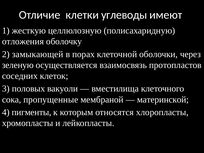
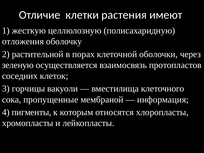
углеводы: углеводы -> растения (124, 15)
замыкающей: замыкающей -> растительной (38, 54)
половых: половых -> горчицы (28, 89)
материнской: материнской -> информация (163, 100)
